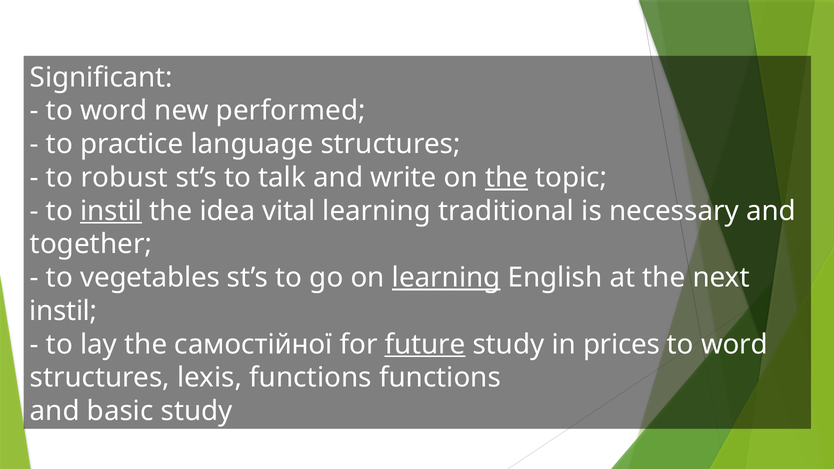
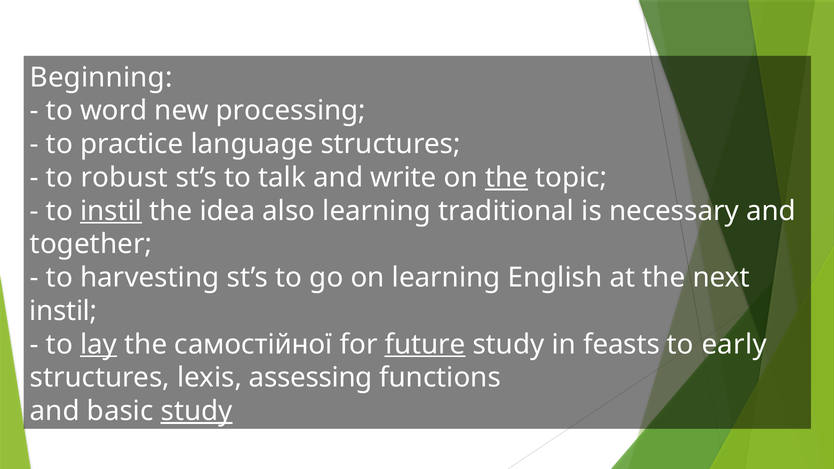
Significant: Significant -> Beginning (101, 77)
performed: performed -> processing (291, 111)
vital: vital -> also (289, 211)
vegetables: vegetables -> harvesting (150, 278)
learning underline: present -> none (446, 278)
lay underline: none -> present (99, 344)
prices: prices -> feasts (621, 344)
word: word -> early (734, 344)
lexis functions: functions -> assessing (311, 378)
study underline: none -> present (197, 411)
